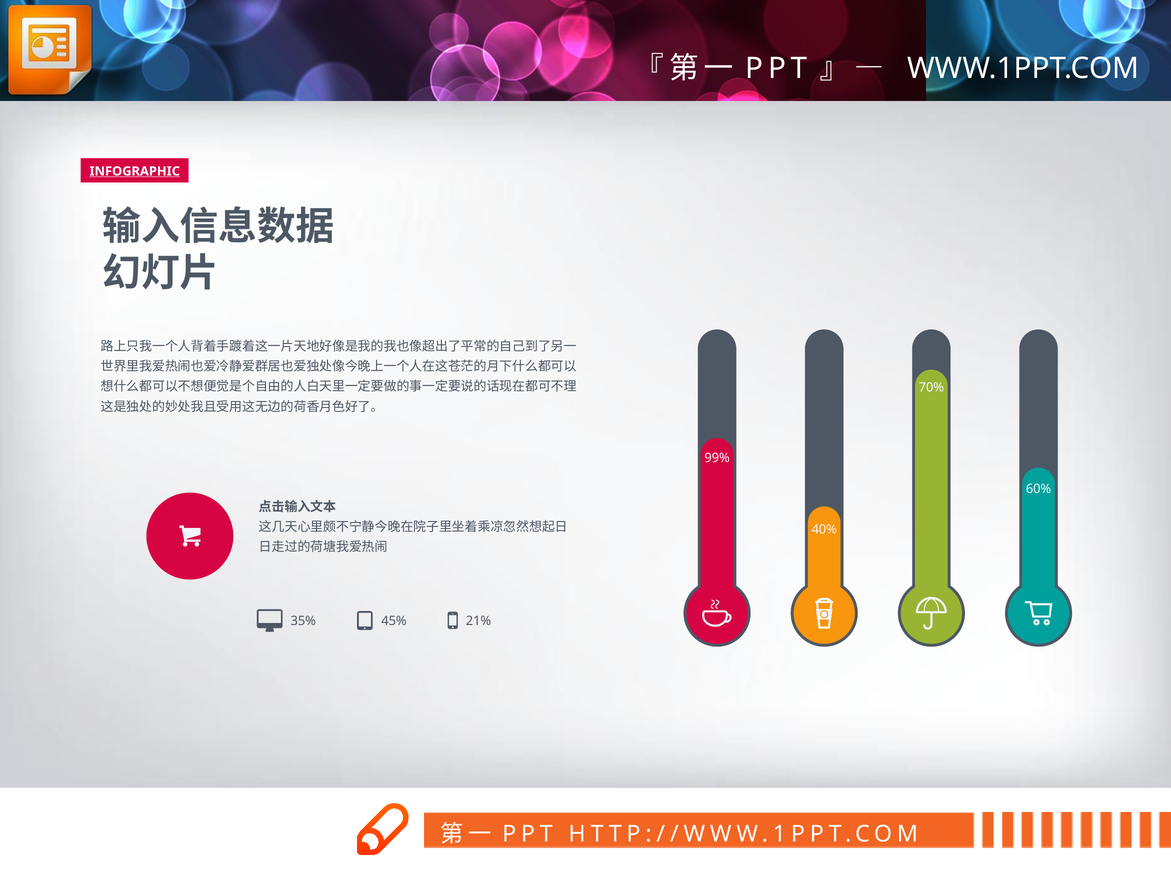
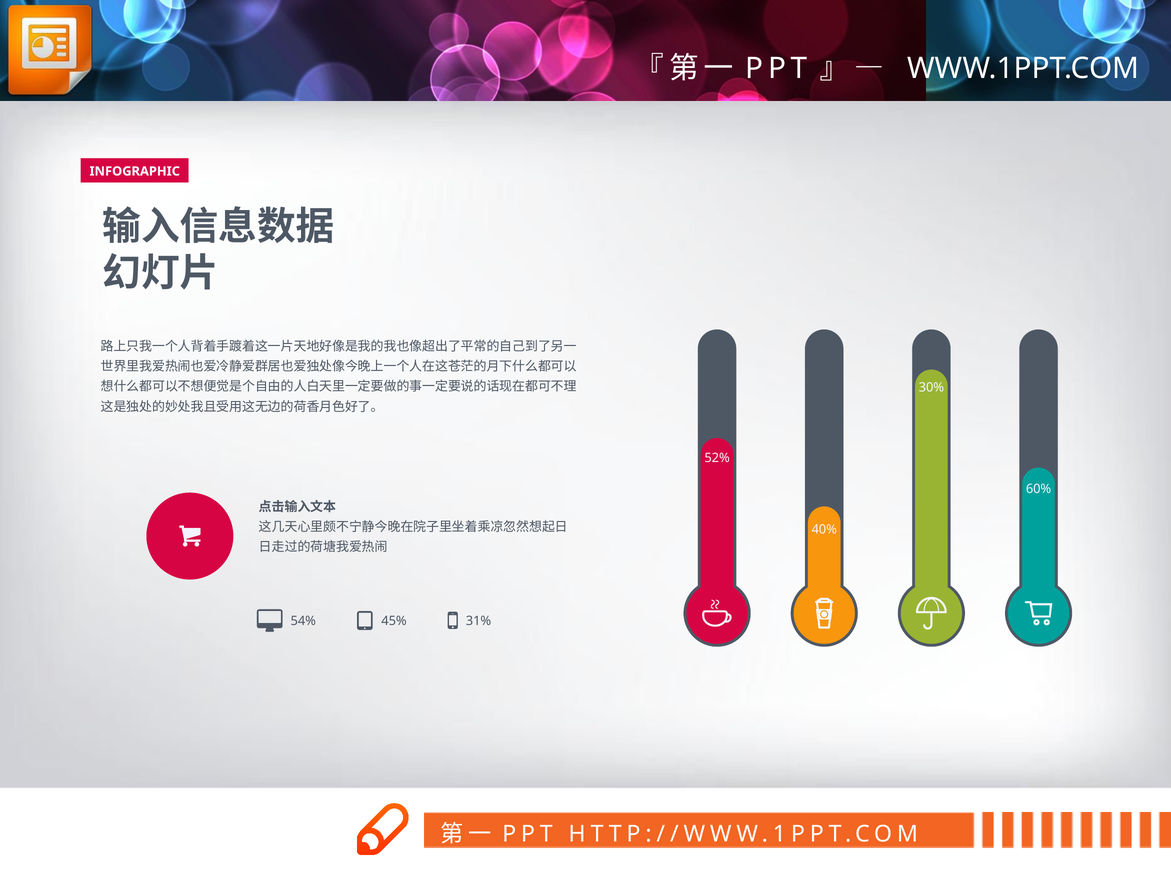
INFOGRAPHIC underline: present -> none (135, 171)
70%: 70% -> 30% (931, 387)
99%: 99% -> 52% (717, 458)
35%: 35% -> 54% (303, 621)
21%: 21% -> 31% (479, 621)
